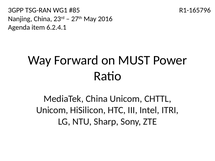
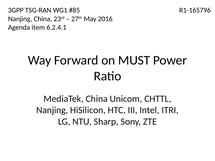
Unicom: Unicom -> Nanjing (52, 110)
